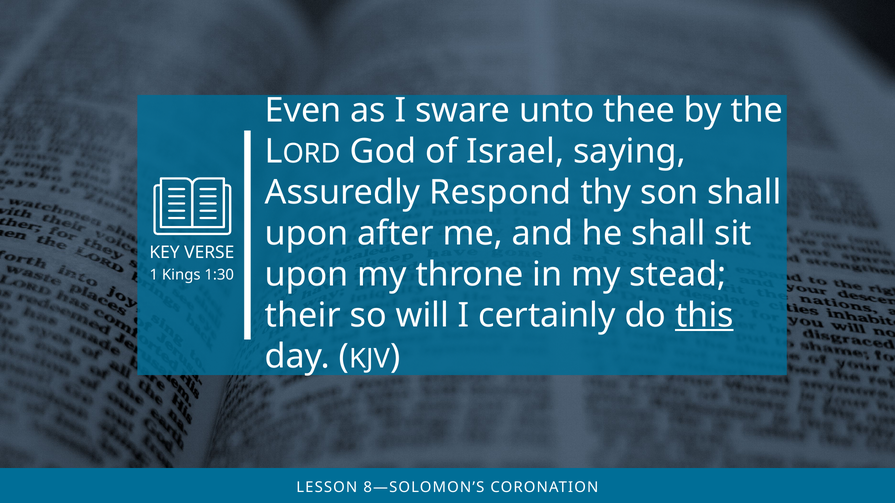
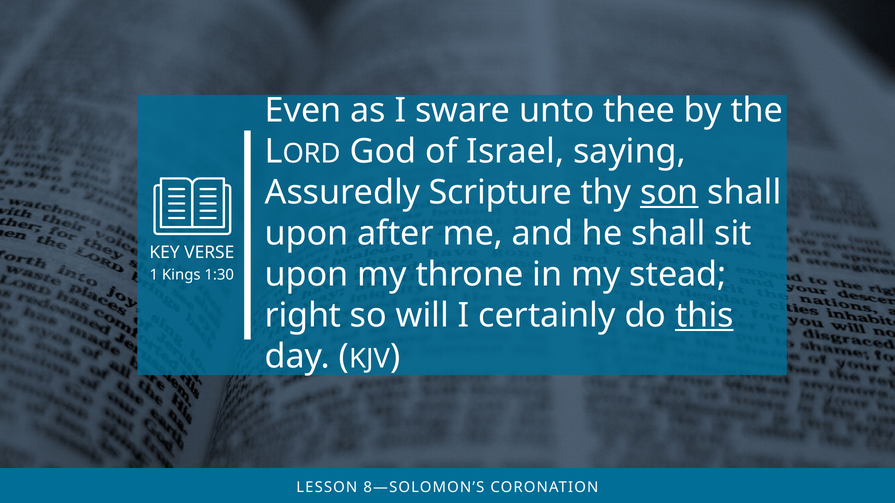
Respond: Respond -> Scripture (501, 193)
son underline: none -> present (669, 193)
their: their -> right (303, 316)
